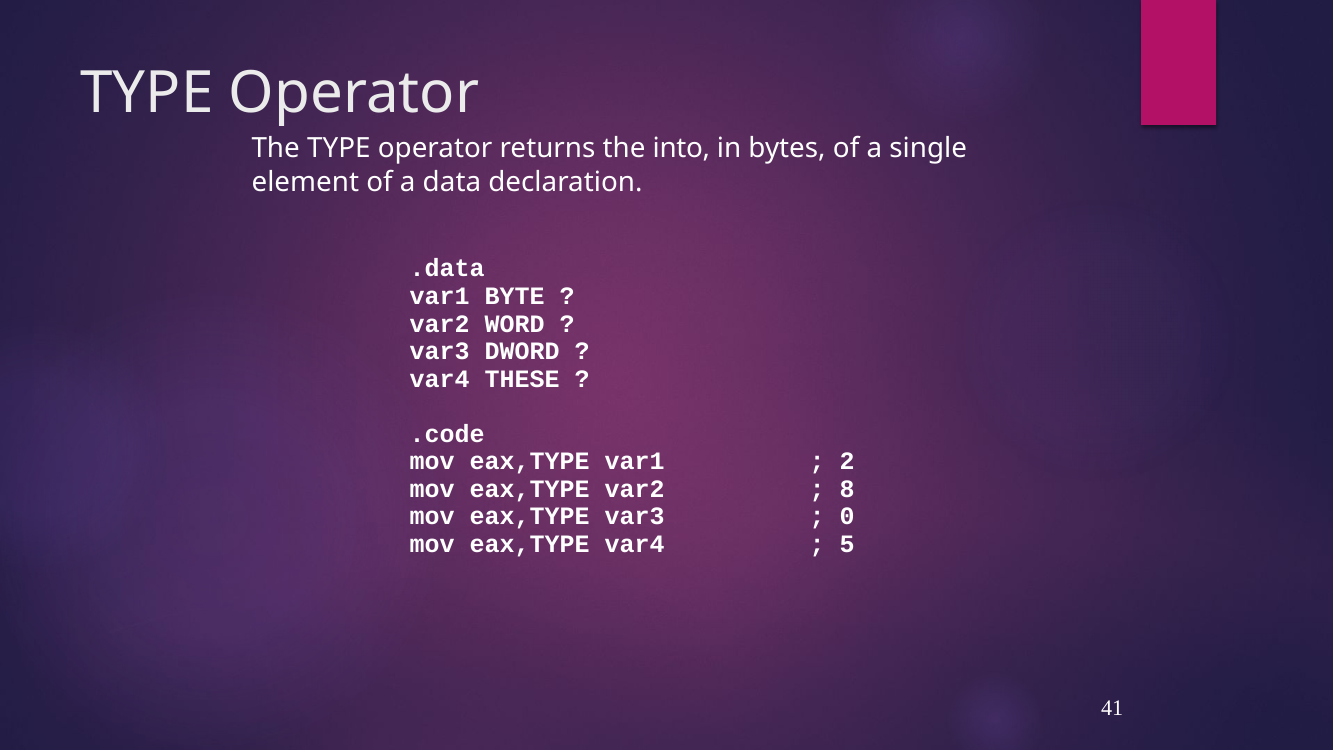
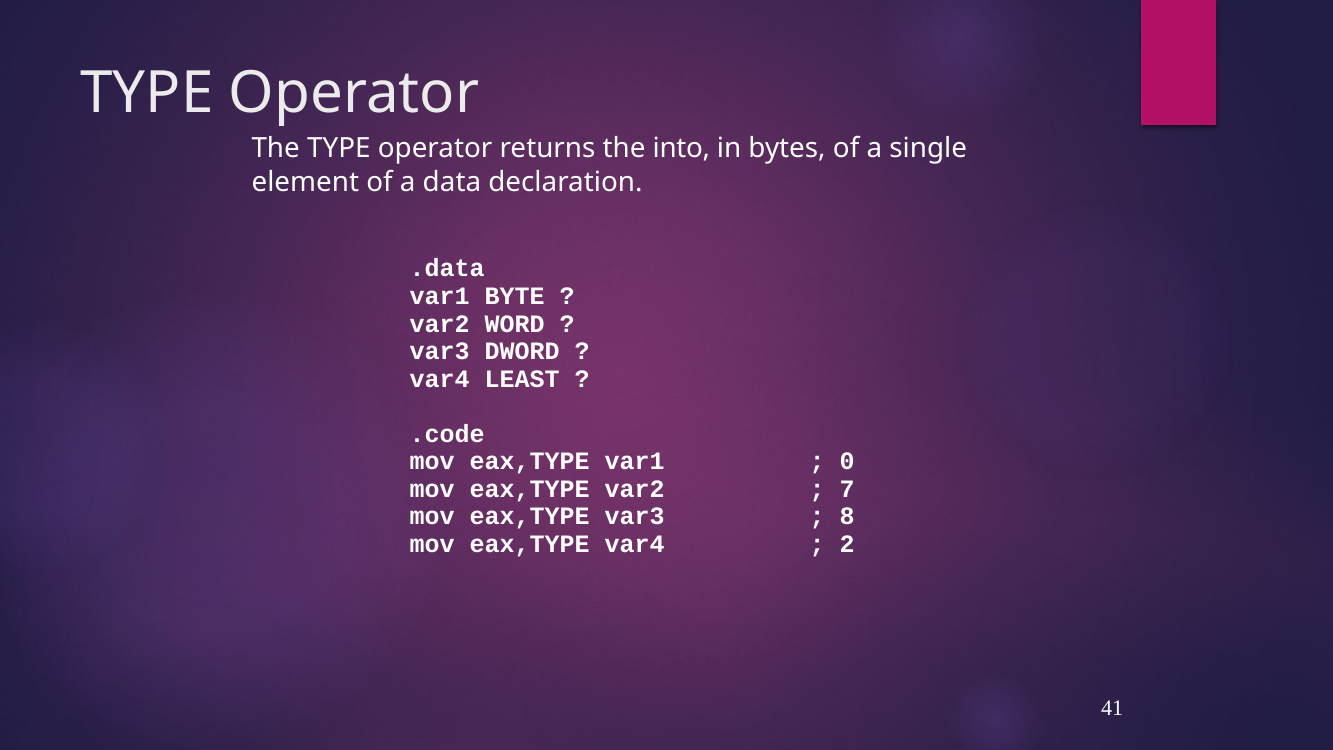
THESE: THESE -> LEAST (522, 379)
2: 2 -> 0 (847, 461)
8: 8 -> 7 (847, 489)
0: 0 -> 8 (847, 516)
5: 5 -> 2 (847, 544)
